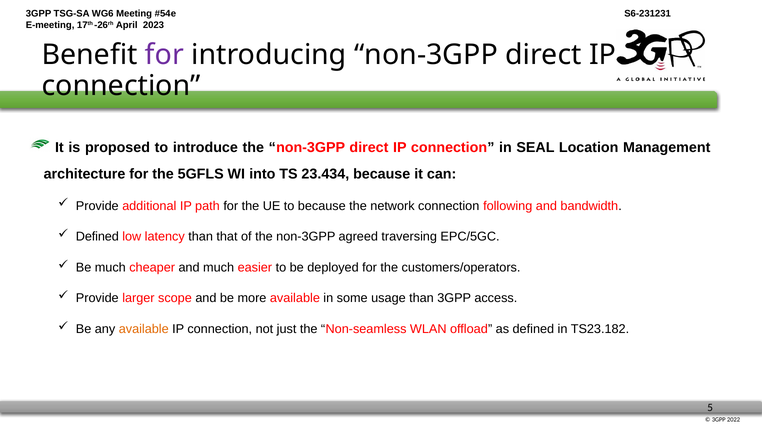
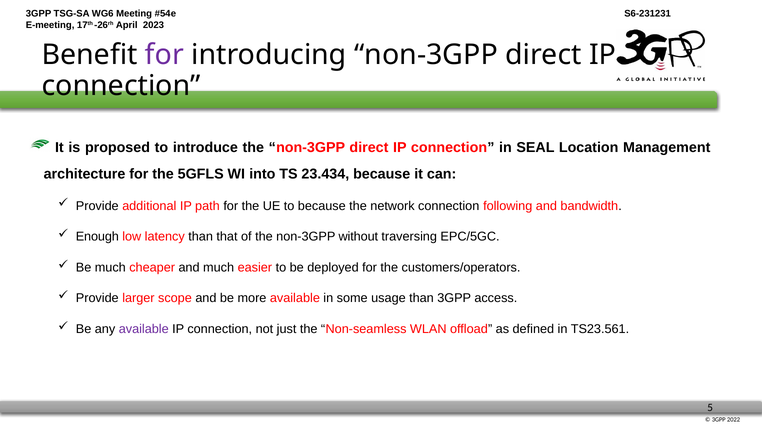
Defined: Defined -> Enough (97, 236)
agreed: agreed -> without (358, 236)
available colour: orange -> purple (144, 329)
TS23.182: TS23.182 -> TS23.561 (600, 329)
